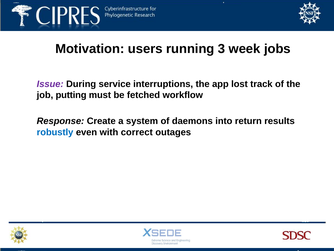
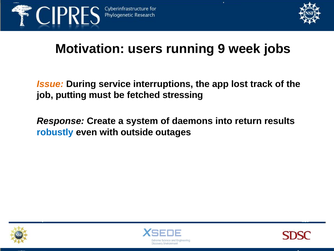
3: 3 -> 9 (222, 49)
Issue colour: purple -> orange (50, 84)
workflow: workflow -> stressing (183, 95)
correct: correct -> outside (137, 132)
